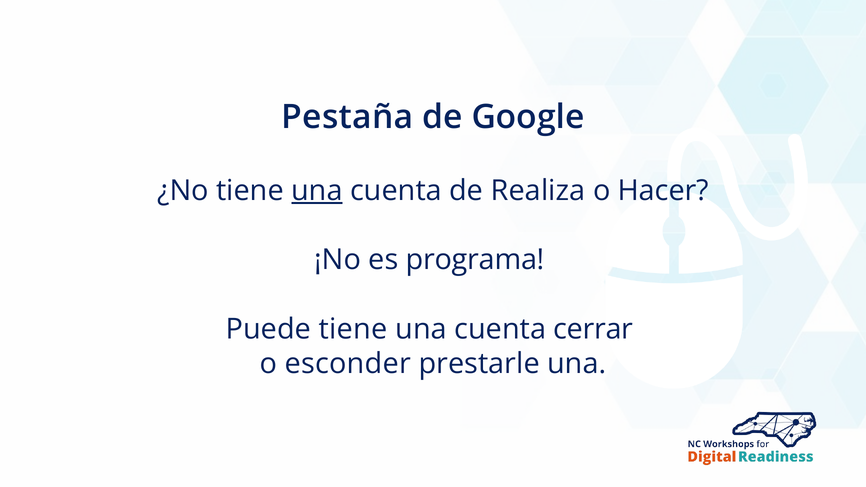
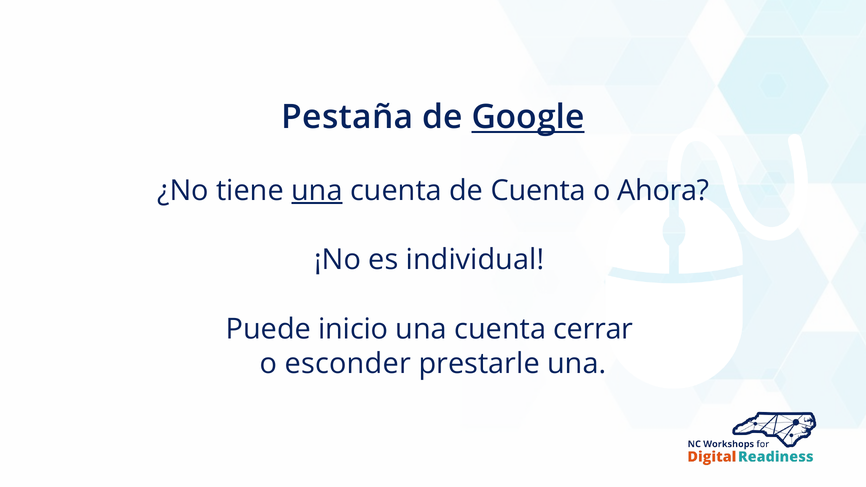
Google underline: none -> present (528, 117)
de Realiza: Realiza -> Cuenta (538, 191)
Hacer: Hacer -> Ahora (663, 191)
programa: programa -> individual (475, 260)
Puede tiene: tiene -> inicio (353, 329)
